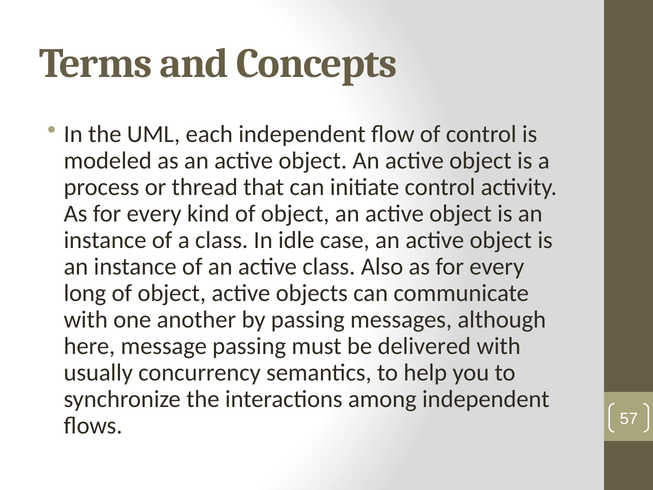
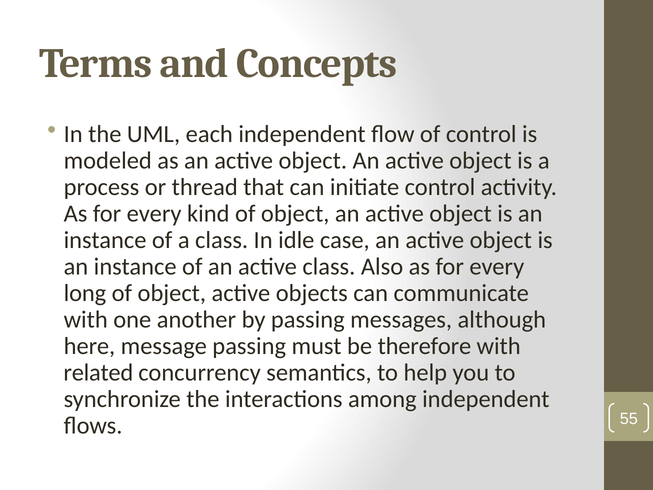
delivered: delivered -> therefore (424, 346)
usually: usually -> related (98, 372)
57: 57 -> 55 (629, 419)
